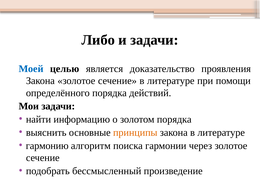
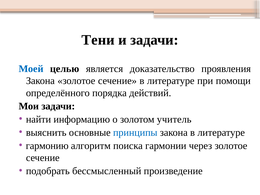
Либо: Либо -> Тени (98, 40)
золотом порядка: порядка -> учитель (174, 119)
принципы colour: orange -> blue (135, 133)
